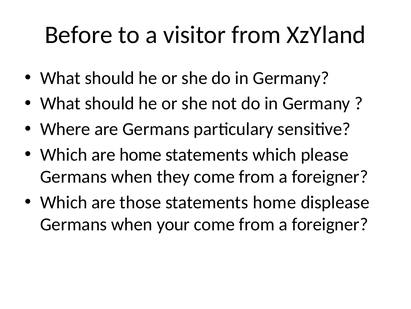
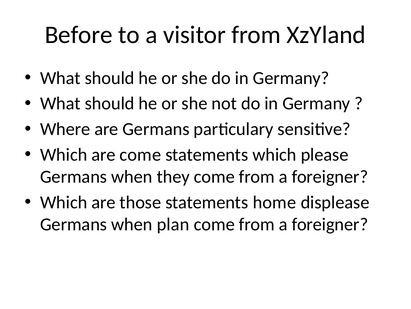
are home: home -> come (140, 155)
your: your -> plan (173, 224)
